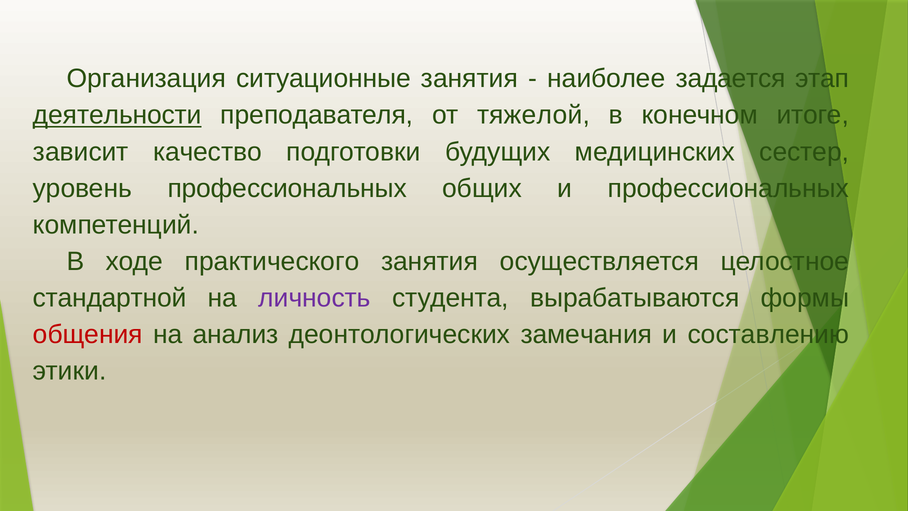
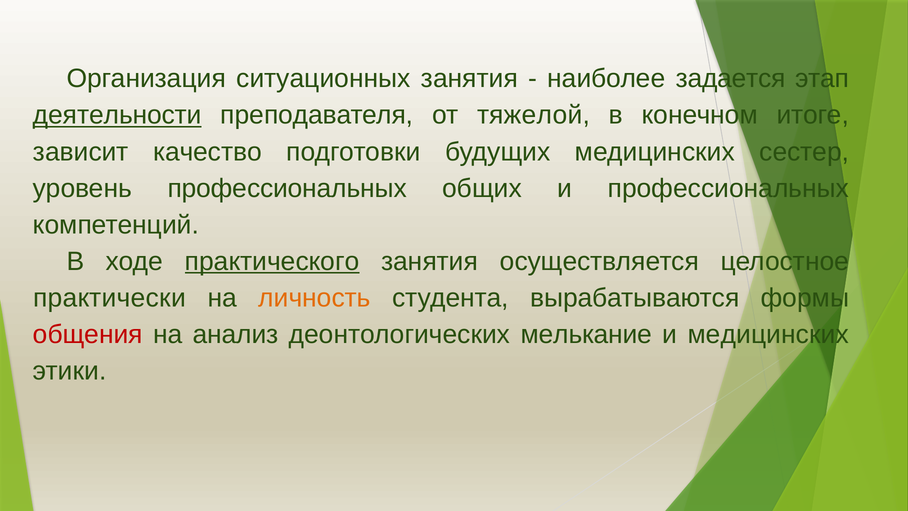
ситуационные: ситуационные -> ситуационных (323, 79)
практического underline: none -> present (272, 261)
стандартной: стандартной -> практически (110, 298)
личность colour: purple -> orange (315, 298)
замечания: замечания -> мелькание (586, 334)
и составлению: составлению -> медицинских (768, 334)
